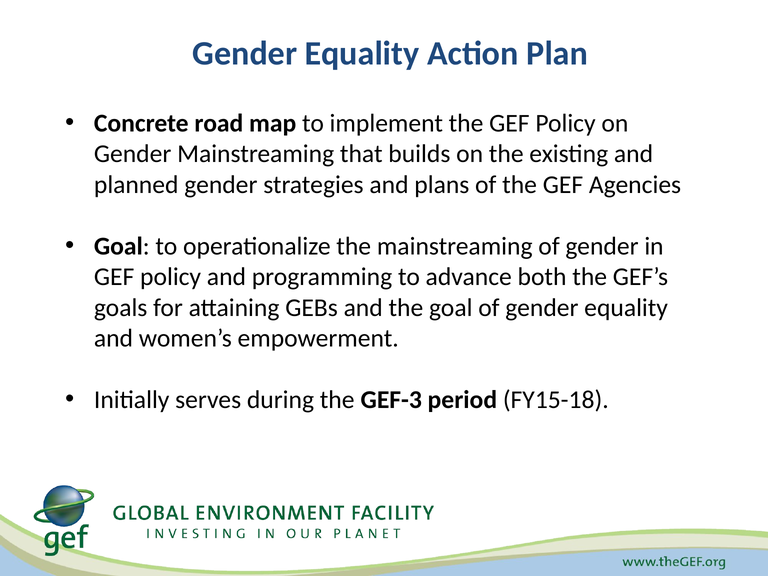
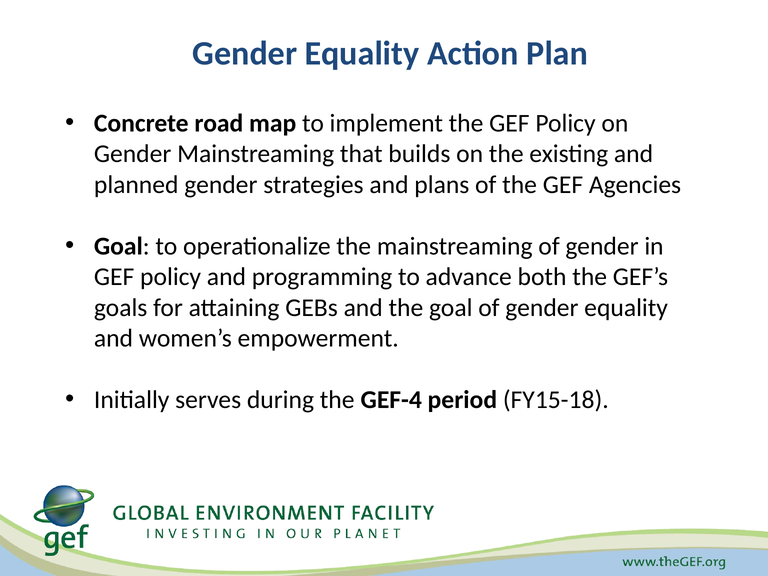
GEF-3: GEF-3 -> GEF-4 (391, 400)
